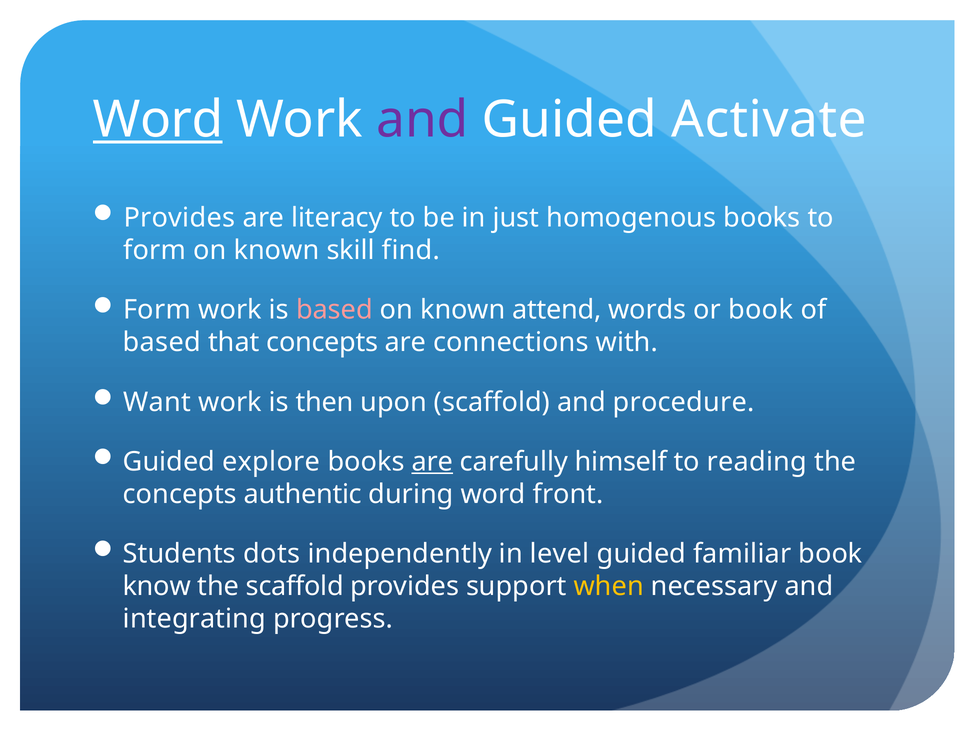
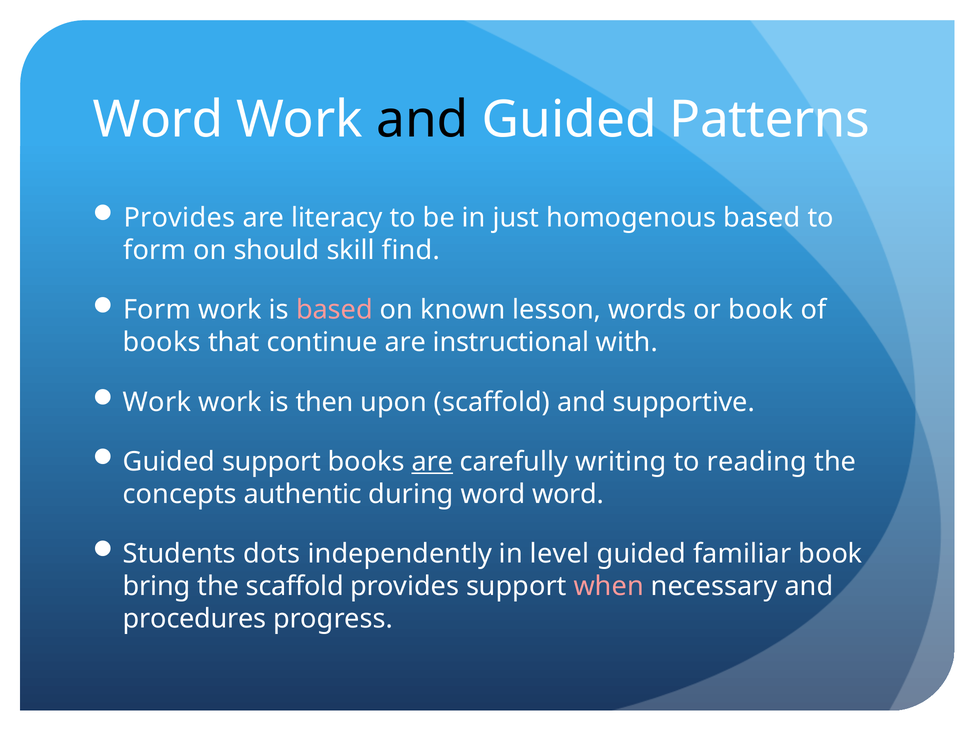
Word underline: present -> none (158, 120)
and colour: purple -> black (422, 120)
Activate: Activate -> Patterns (770, 120)
homogenous books: books -> based (762, 218)
known: known -> should (277, 251)
attend: attend -> lesson (557, 310)
based: based -> books (162, 343)
that concepts: concepts -> continue (322, 343)
connections: connections -> instructional (511, 343)
Want: Want -> Work (157, 402)
procedure: procedure -> supportive (684, 402)
Guided explore: explore -> support (271, 462)
himself: himself -> writing (621, 462)
word front: front -> word (568, 494)
know: know -> bring (157, 587)
when colour: yellow -> pink (609, 587)
integrating: integrating -> procedures (195, 619)
